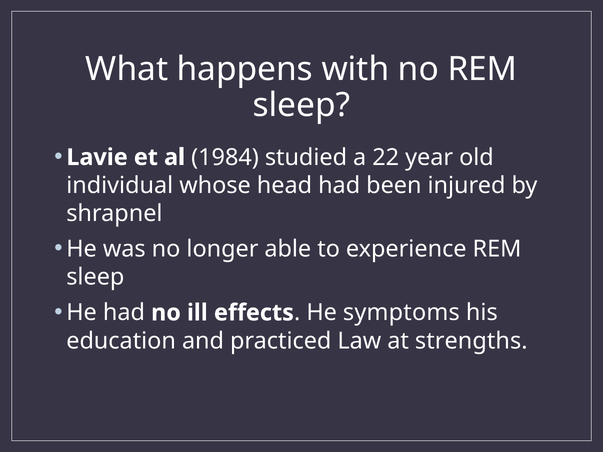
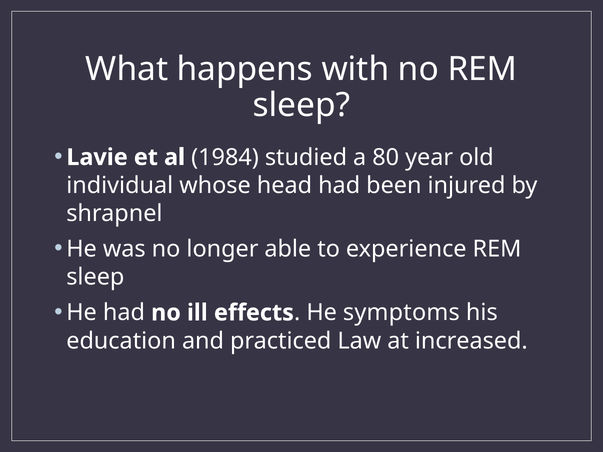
22: 22 -> 80 (386, 157)
strengths: strengths -> increased (471, 341)
